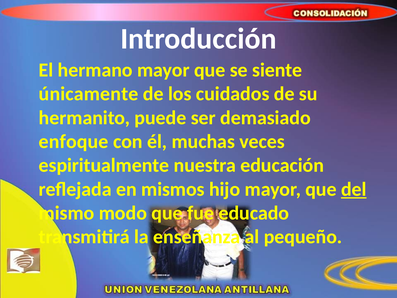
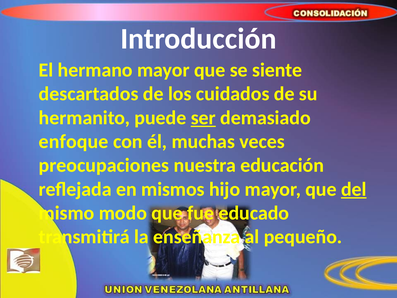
únicamente: únicamente -> descartados (89, 94)
ser underline: none -> present (203, 118)
espiritualmente: espiritualmente -> preocupaciones (104, 165)
